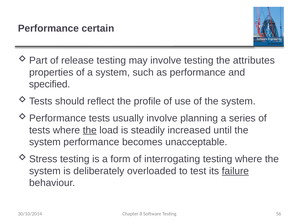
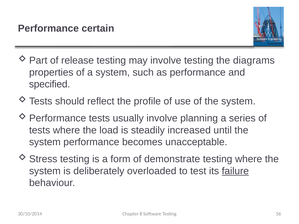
attributes: attributes -> diagrams (254, 60)
the underline: present -> none (90, 130)
interrogating: interrogating -> demonstrate (172, 159)
